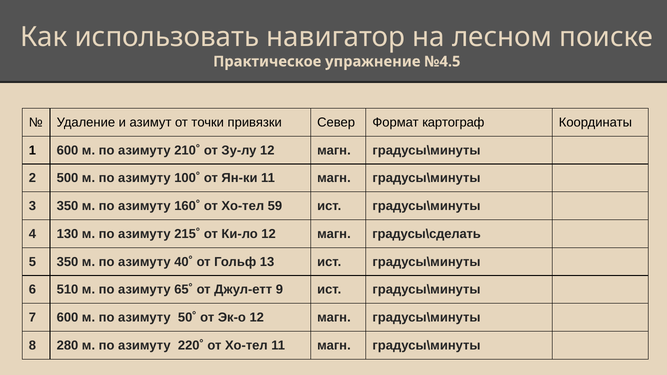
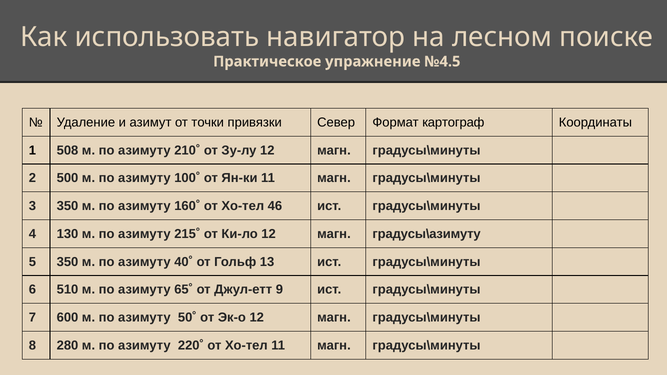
1 600: 600 -> 508 (67, 150)
59: 59 -> 46 (275, 206)
градусы\сделать: градусы\сделать -> градусы\азимуту (427, 234)
